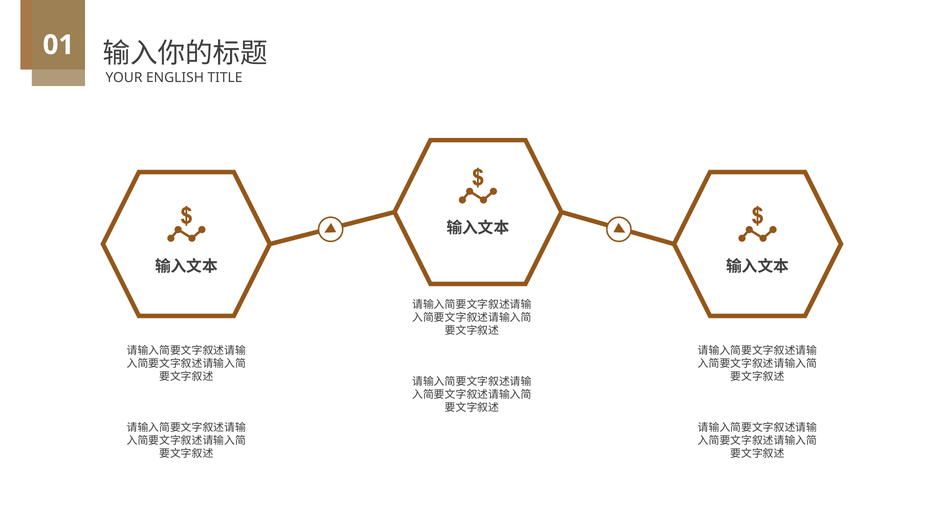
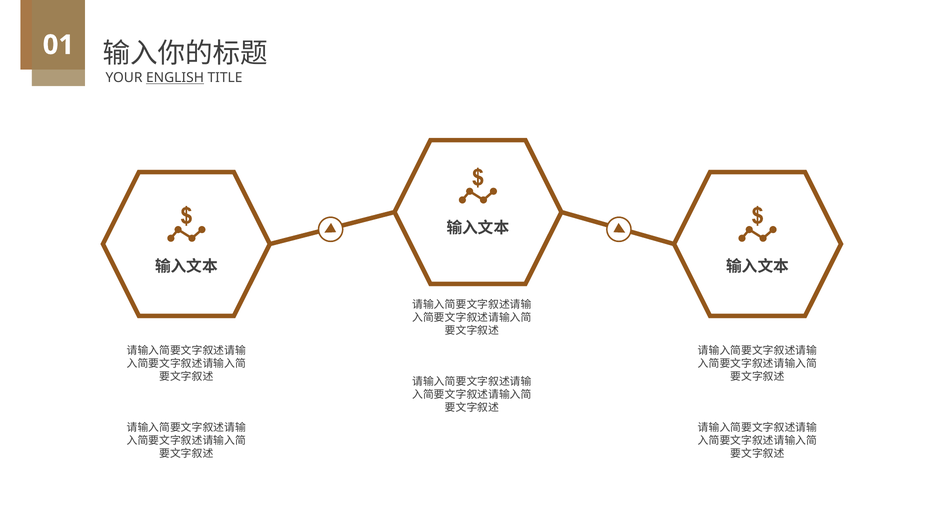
ENGLISH underline: none -> present (175, 78)
